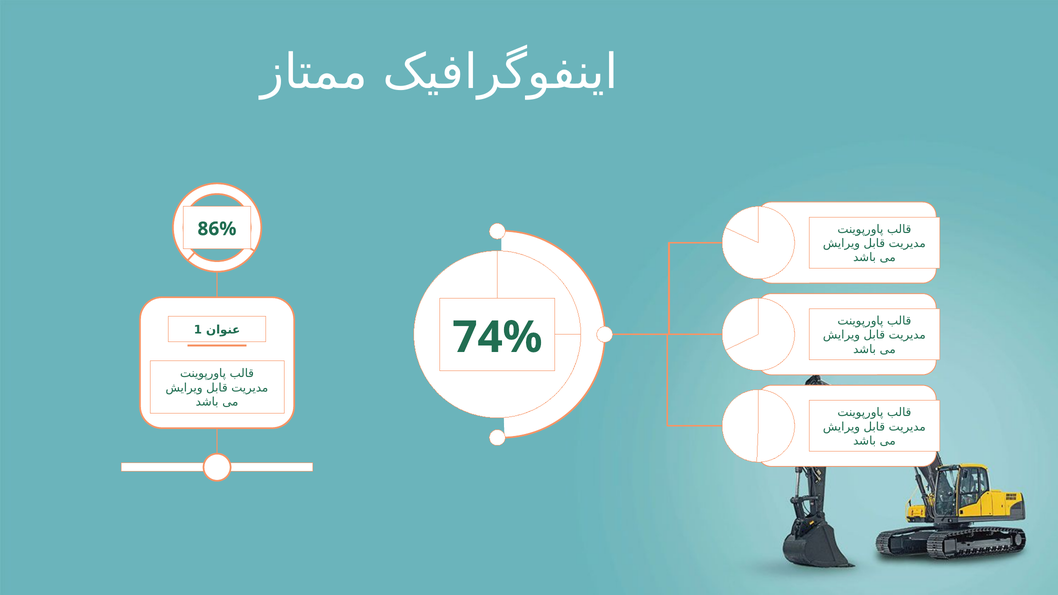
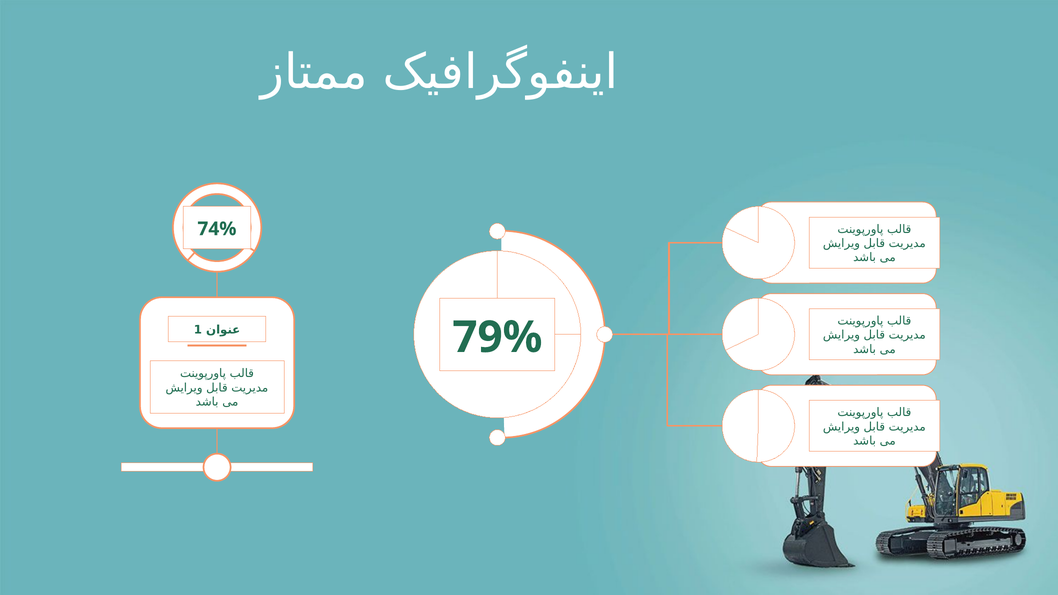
86%: 86% -> 74% (217, 229)
74%: 74% -> 79% (497, 337)
